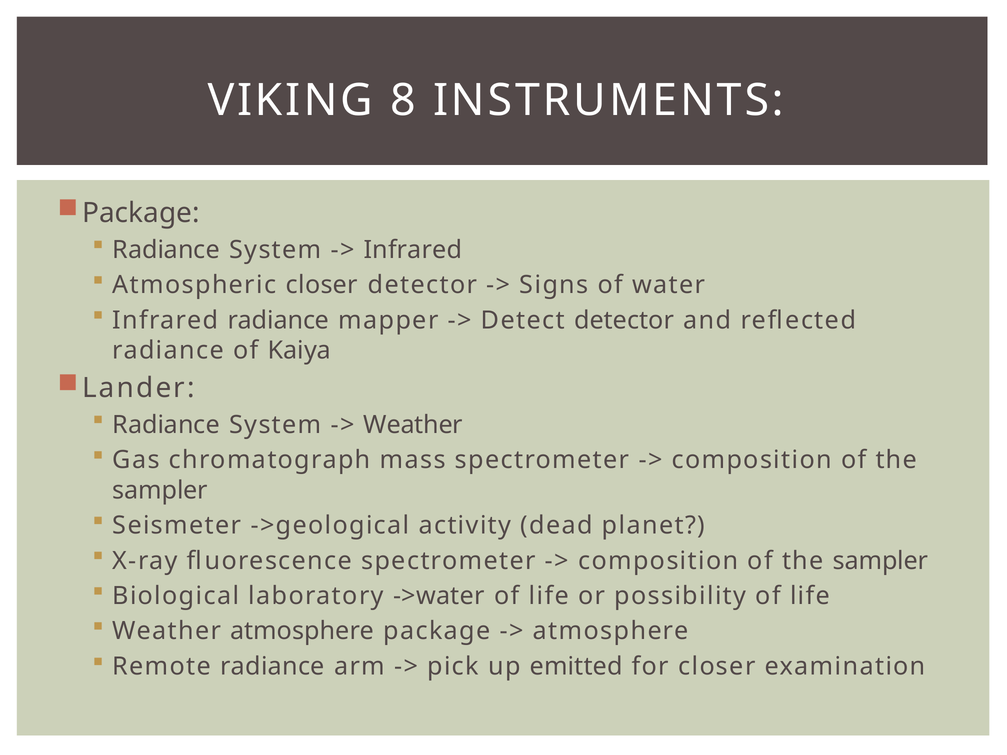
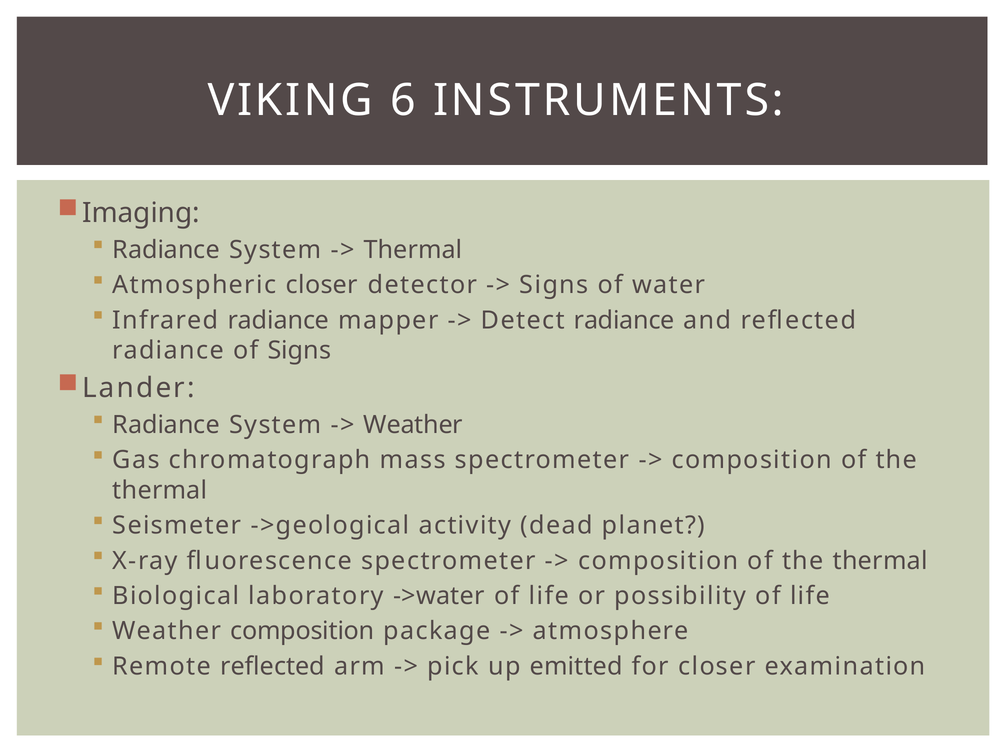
8: 8 -> 6 (403, 100)
Package: Package -> Imaging (141, 213)
Infrared: Infrared -> Thermal (413, 250)
Detect detector: detector -> radiance (624, 320)
of Kaiya: Kaiya -> Signs (299, 351)
sampler: sampler -> thermal (160, 490)
sampler: sampler -> thermal (880, 561)
Weather atmosphere: atmosphere -> composition (302, 631)
Remote radiance: radiance -> reflected (273, 667)
